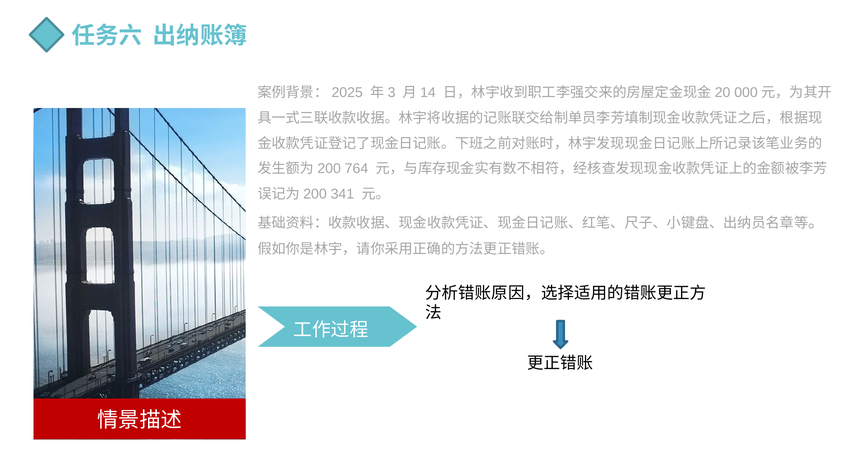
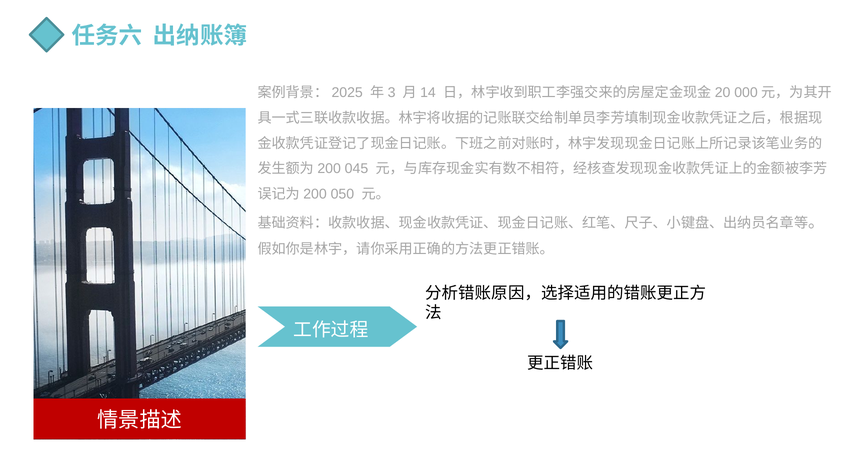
764: 764 -> 045 (356, 169)
341: 341 -> 050 (342, 194)
